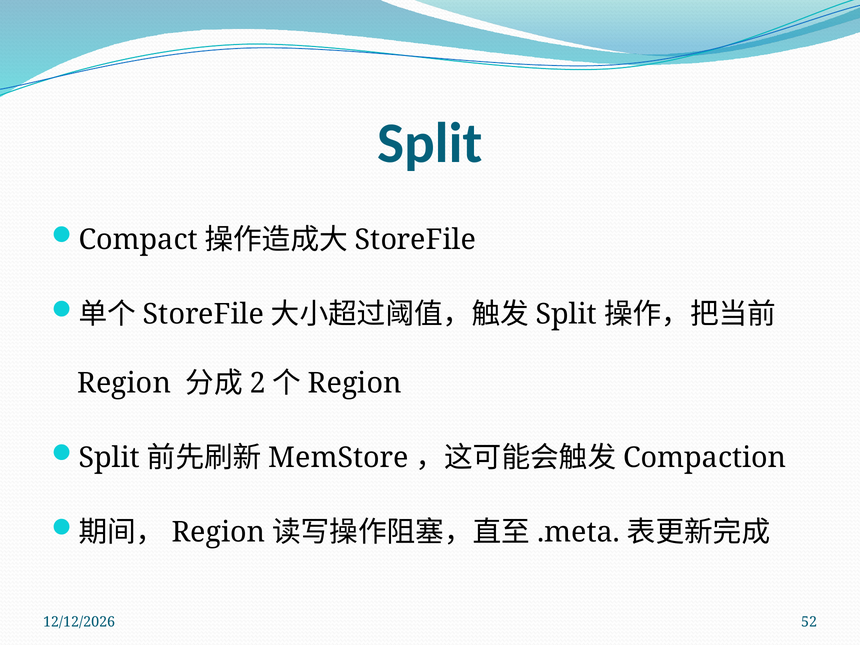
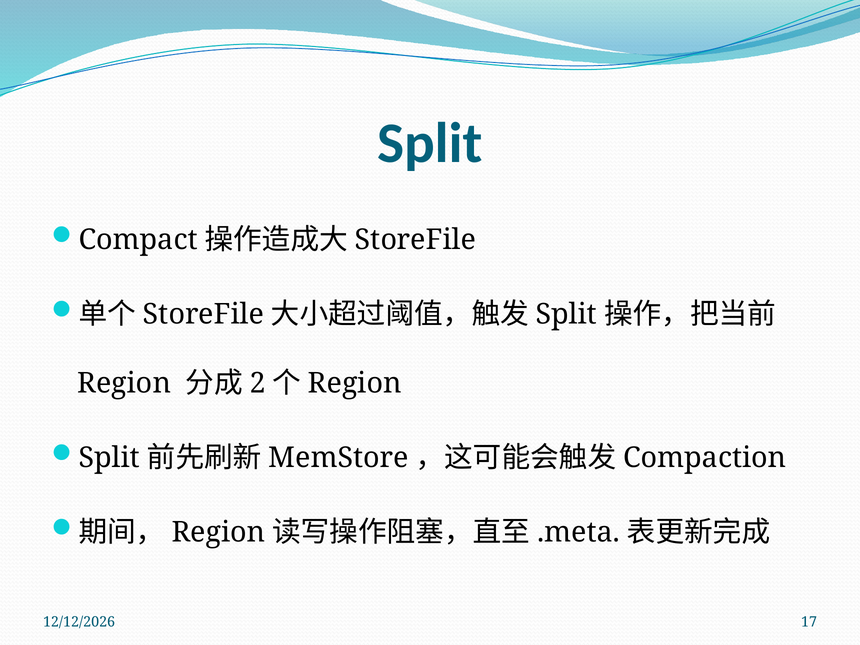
52: 52 -> 17 (809, 622)
